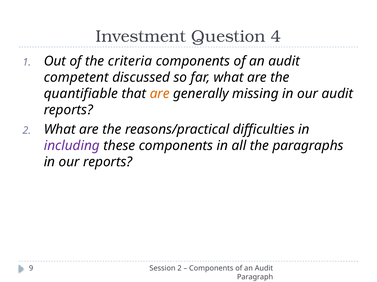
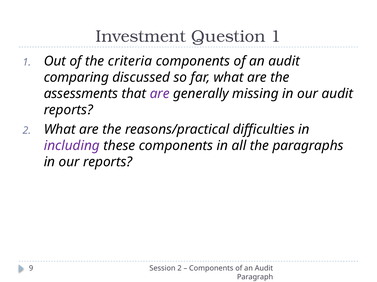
Question 4: 4 -> 1 (276, 36)
competent: competent -> comparing (76, 78)
quantifiable: quantifiable -> assessments (81, 94)
are colour: orange -> purple (160, 94)
